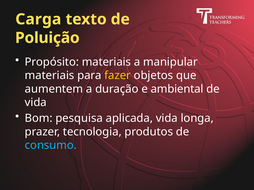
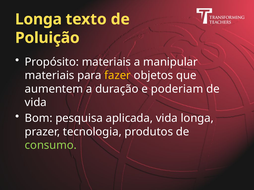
Carga: Carga -> Longa (38, 19)
ambiental: ambiental -> poderiam (177, 89)
consumo colour: light blue -> light green (51, 146)
